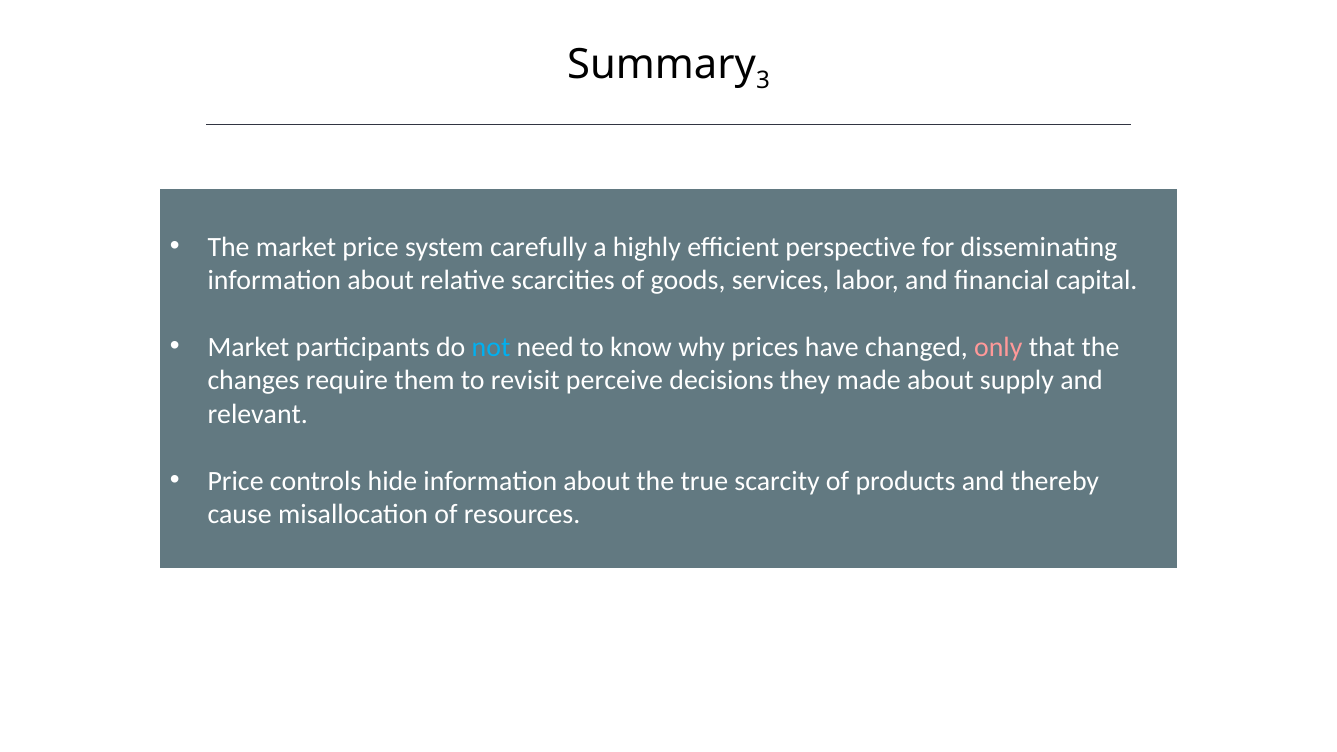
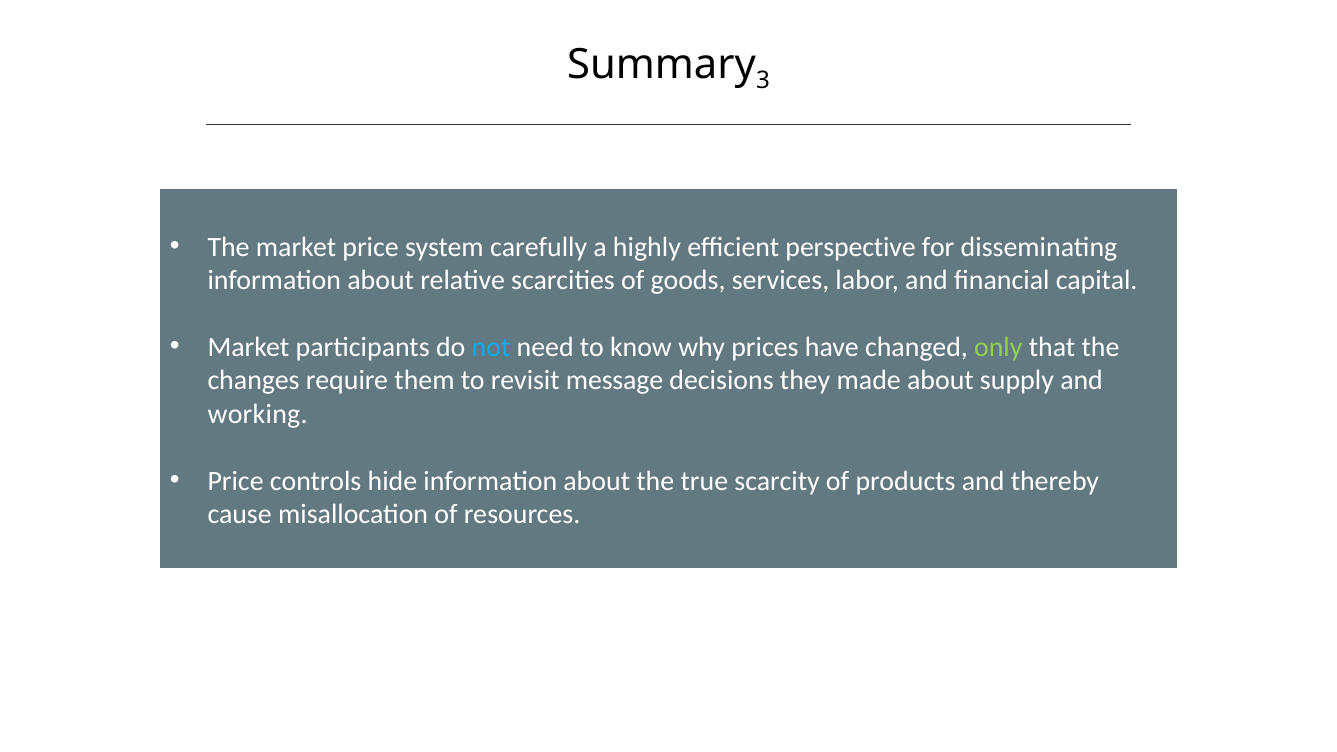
only colour: pink -> light green (998, 347)
perceive: perceive -> message (615, 381)
relevant: relevant -> working (258, 414)
